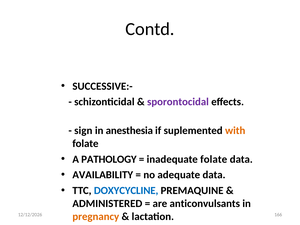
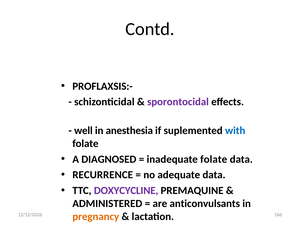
SUCCESSIVE:-: SUCCESSIVE:- -> PROFLAXSIS:- (103, 86)
sign: sign -> well (83, 131)
with colour: orange -> blue (235, 131)
PATHOLOGY: PATHOLOGY -> DIAGNOSED (109, 159)
AVAILABILITY: AVAILABILITY -> RECURRENCE (103, 175)
DOXYCYCLINE colour: blue -> purple (126, 191)
